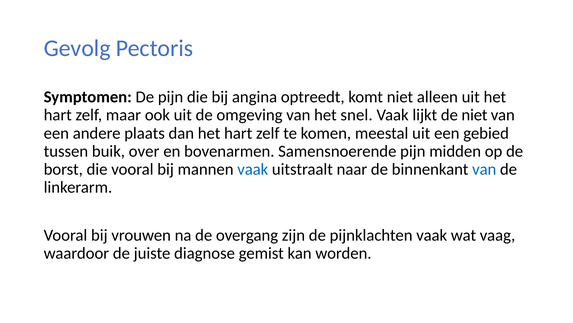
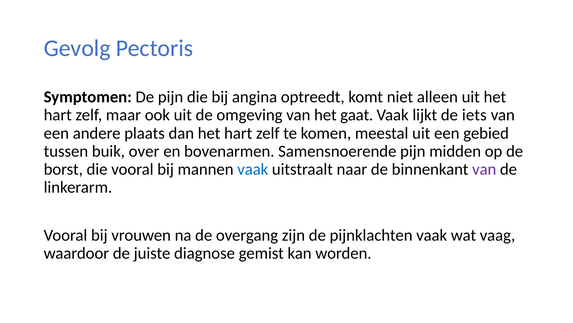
snel: snel -> gaat (357, 115)
de niet: niet -> iets (474, 115)
van colour: blue -> purple (484, 169)
